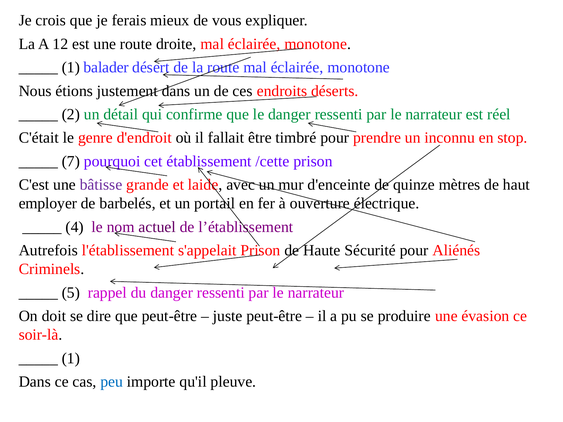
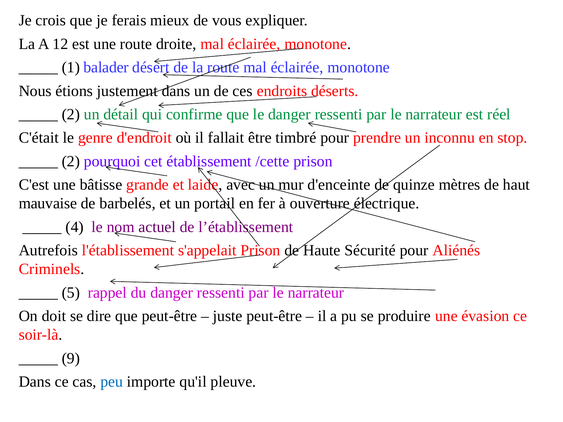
7: 7 -> 2 (71, 161)
bâtisse colour: purple -> black (101, 185)
employer: employer -> mauvaise (48, 204)
1: 1 -> 9 (71, 359)
